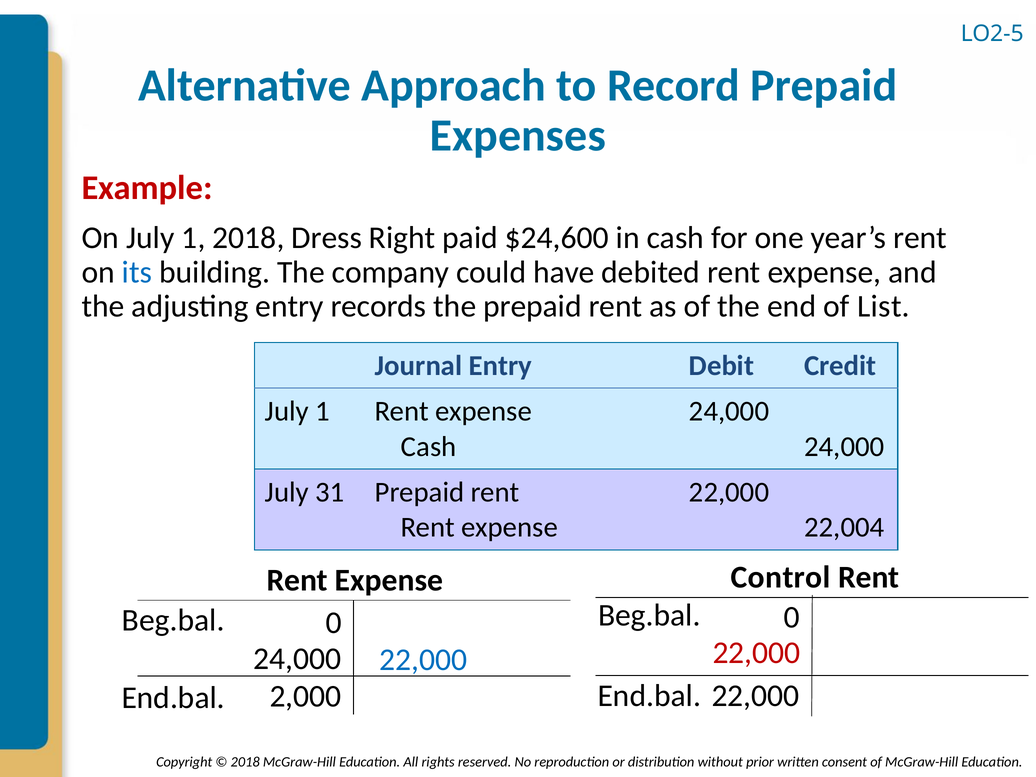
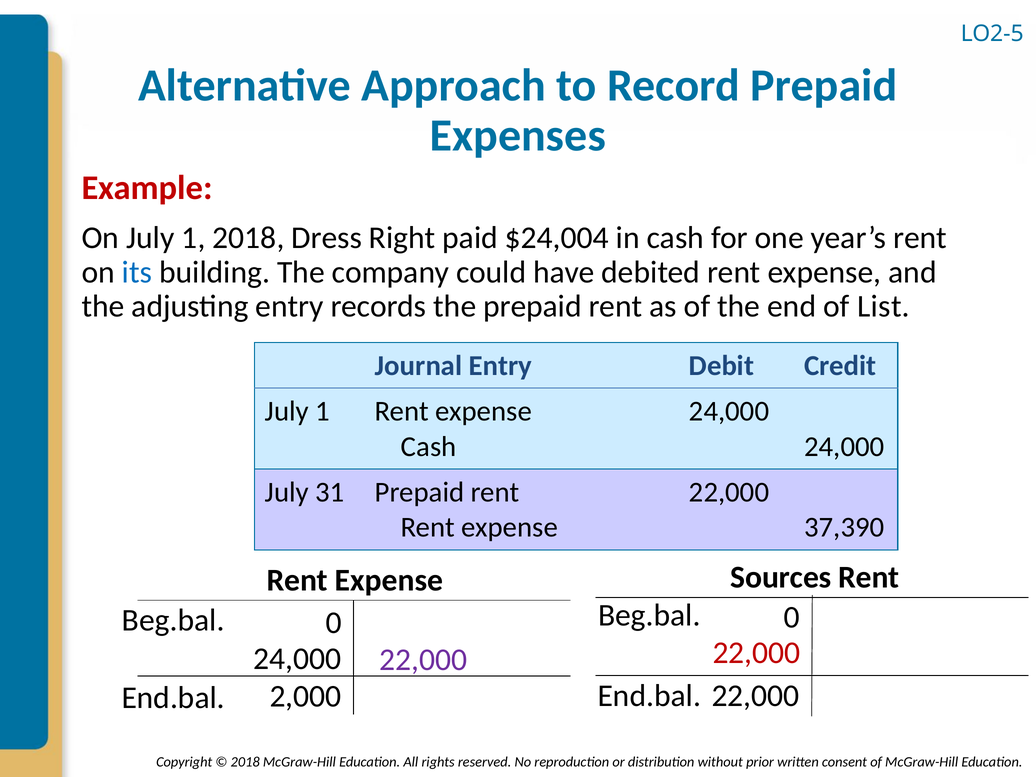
$24,600: $24,600 -> $24,004 (557, 238)
22,004: 22,004 -> 37,390 (844, 527)
Control: Control -> Sources (781, 577)
22,000 colour: blue -> purple (423, 660)
